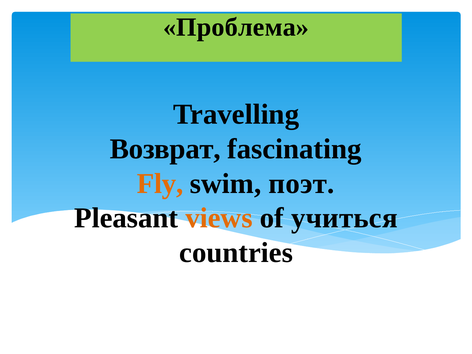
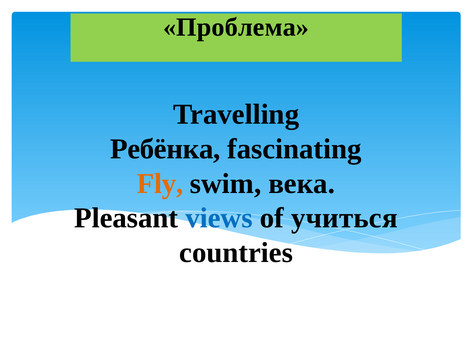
Возврат: Возврат -> Ребёнка (165, 149)
поэт: поэт -> века (302, 184)
views colour: orange -> blue (219, 218)
